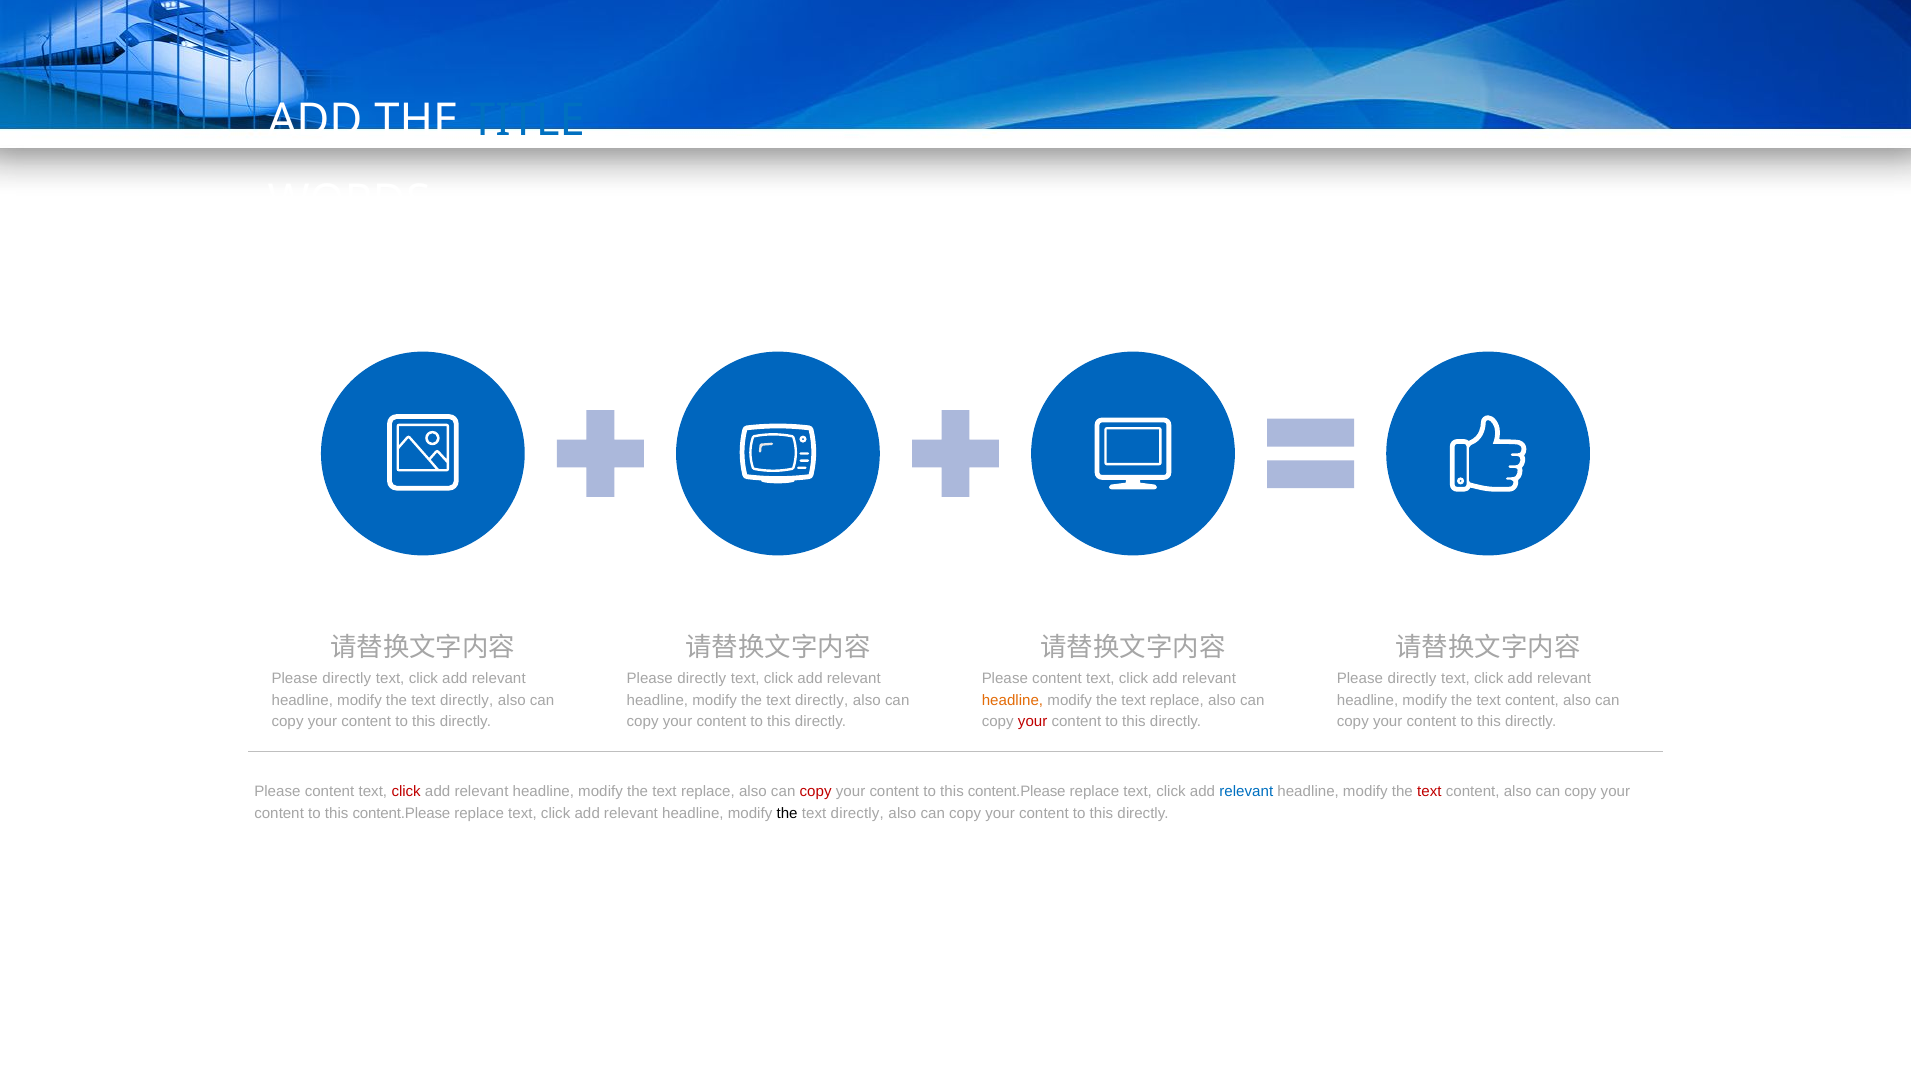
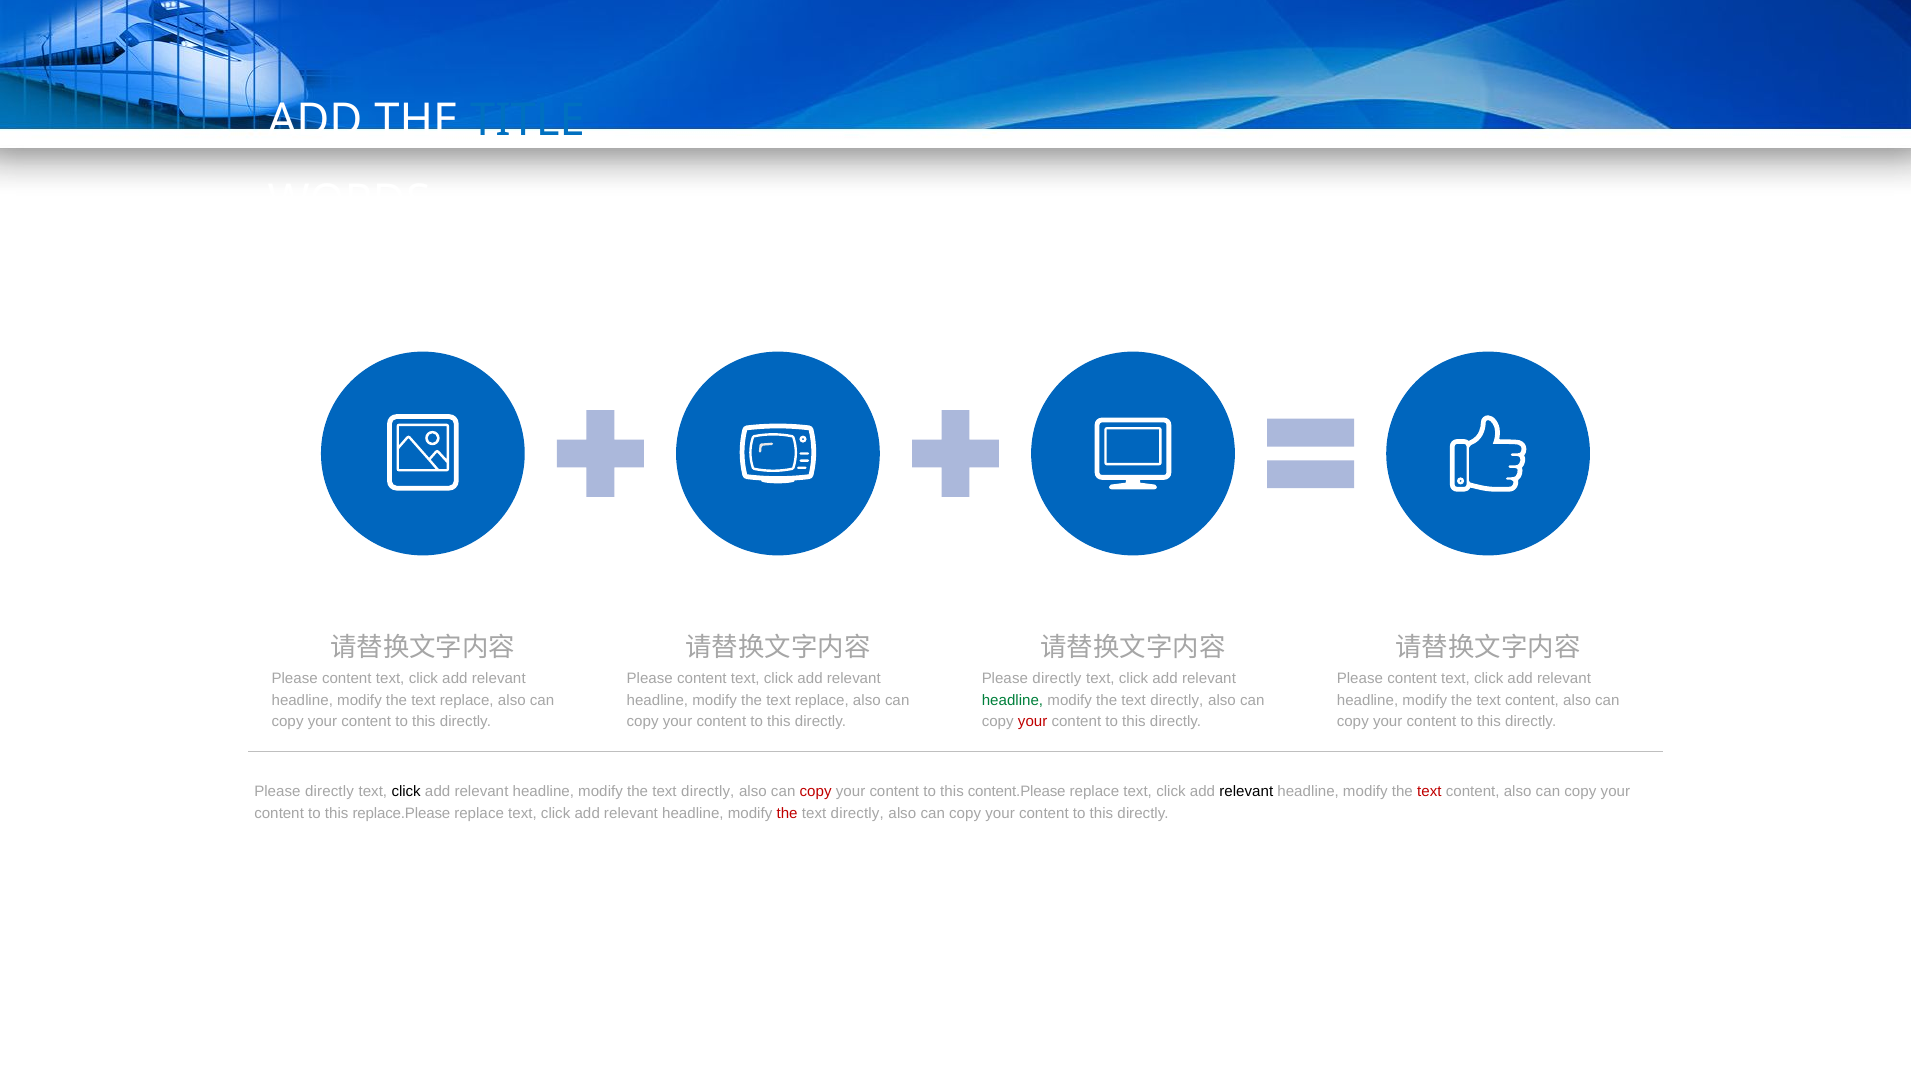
directly: directly -> content (347, 679)
directly: directly -> content (702, 679)
content: content -> directly (1057, 679)
directly: directly -> content (1412, 679)
directly: directly -> replace (467, 700)
directly: directly -> replace (822, 700)
headline colour: orange -> green (1012, 700)
replace: replace -> directly (1177, 700)
content: content -> directly (329, 791)
click colour: red -> black (406, 791)
replace: replace -> directly (708, 791)
relevant colour: blue -> black (1246, 791)
content.Please: content.Please -> replace.Please (401, 813)
the colour: black -> red (787, 813)
